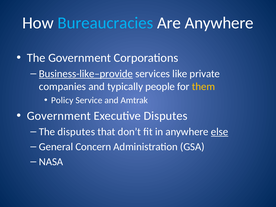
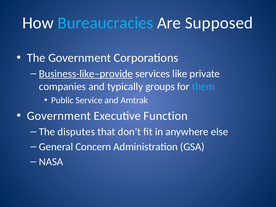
Are Anywhere: Anywhere -> Supposed (219, 23)
people: people -> groups (160, 87)
them colour: yellow -> light blue (203, 87)
Policy: Policy -> Public (62, 100)
Executive Disputes: Disputes -> Function (166, 116)
else underline: present -> none (220, 132)
